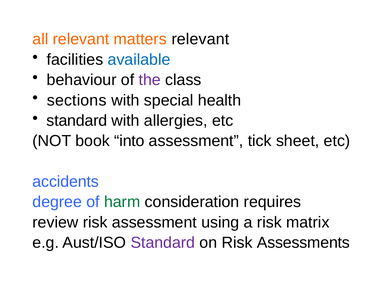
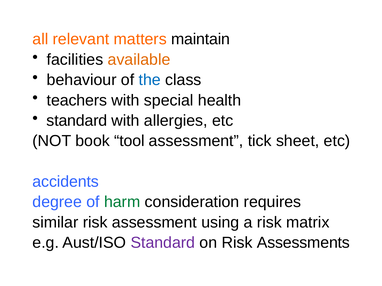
matters relevant: relevant -> maintain (201, 39)
available colour: blue -> orange (139, 60)
the colour: purple -> blue (150, 80)
sections: sections -> teachers (77, 100)
into: into -> tool (129, 141)
review: review -> similar (55, 223)
